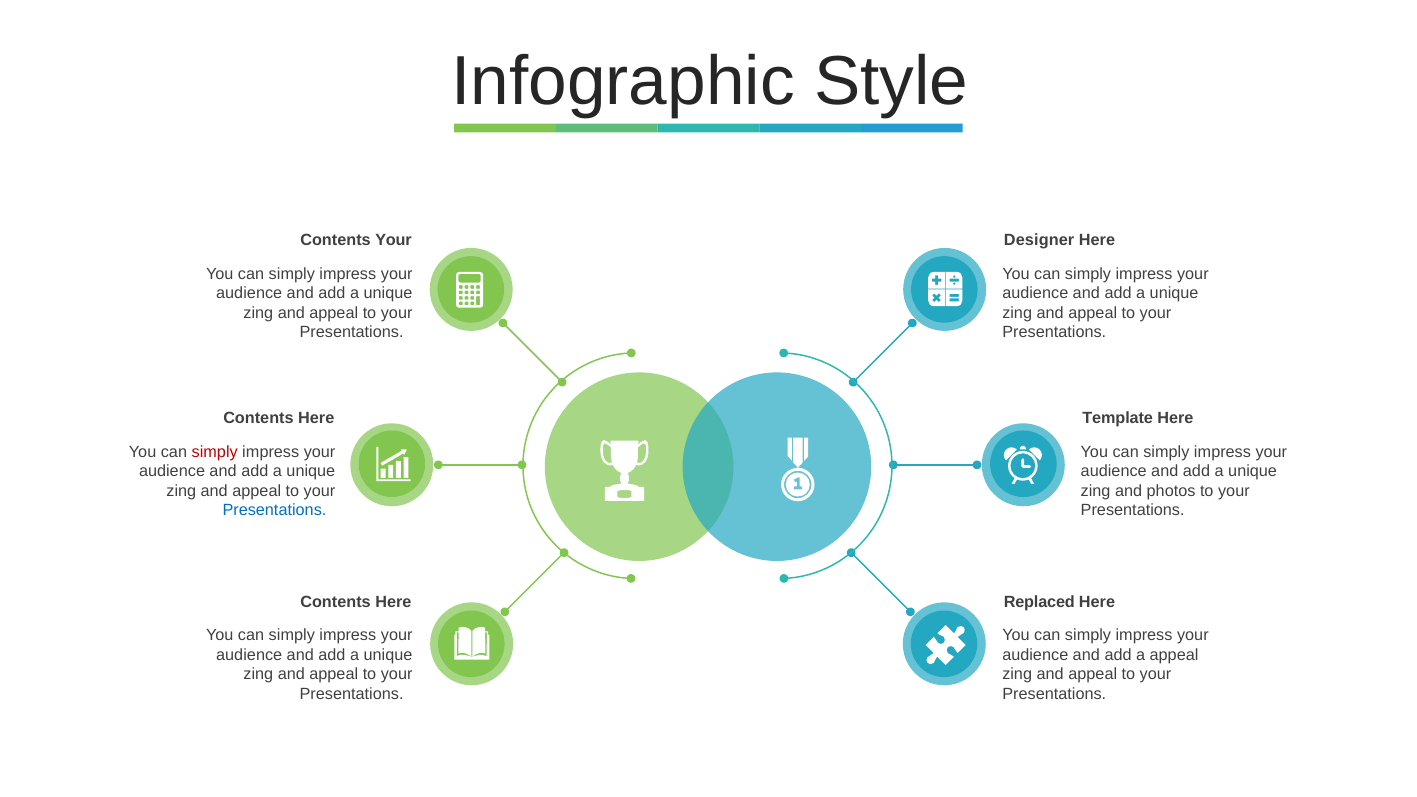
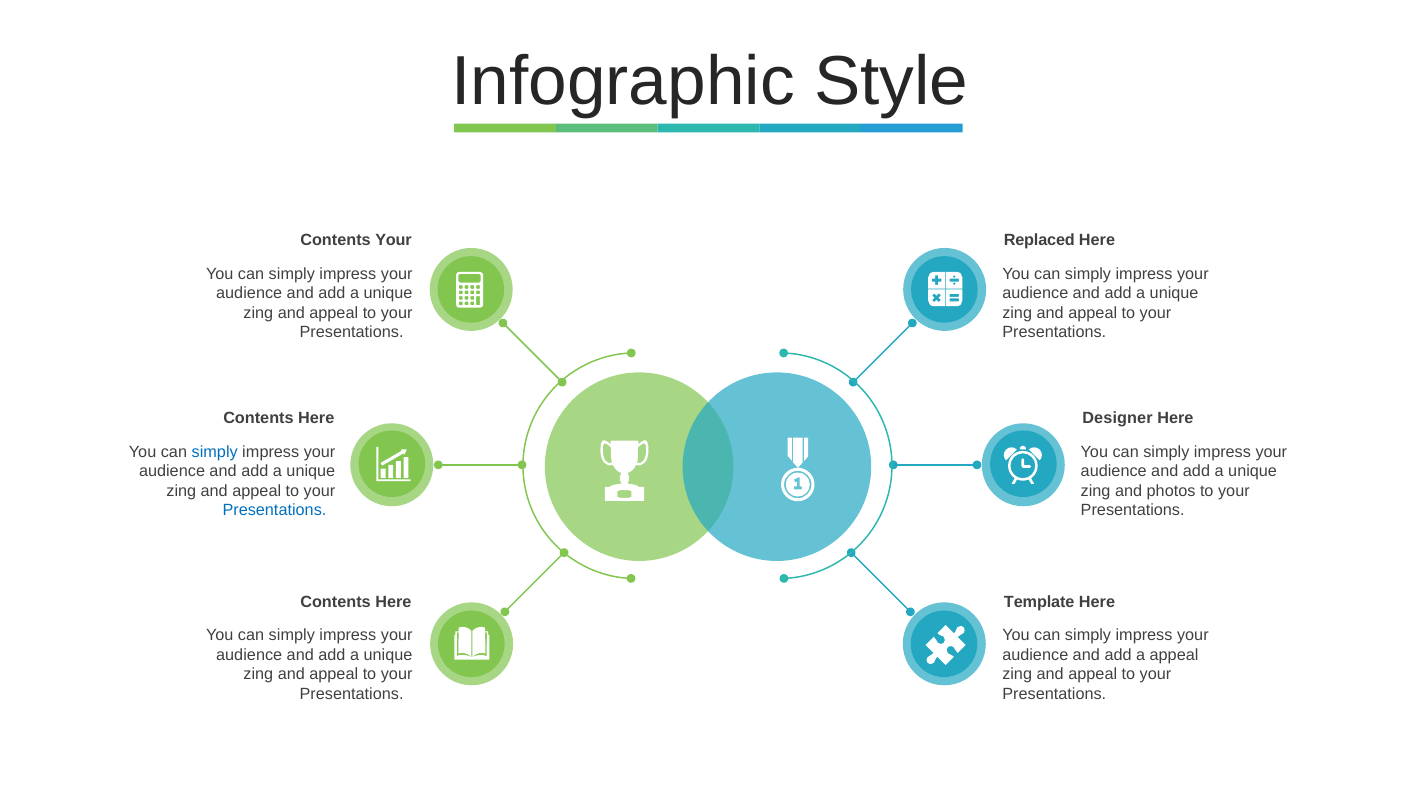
Designer: Designer -> Replaced (1039, 240)
Template: Template -> Designer (1118, 418)
simply colour: red -> blue (215, 452)
Replaced: Replaced -> Template (1039, 602)
